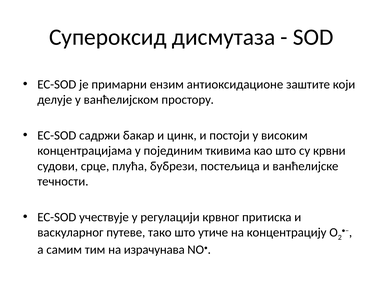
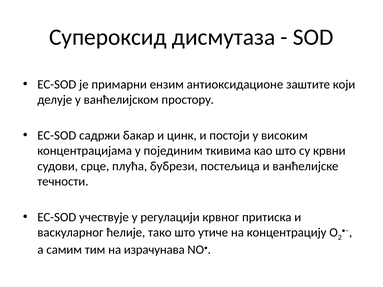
путеве: путеве -> ћелије (126, 233)
